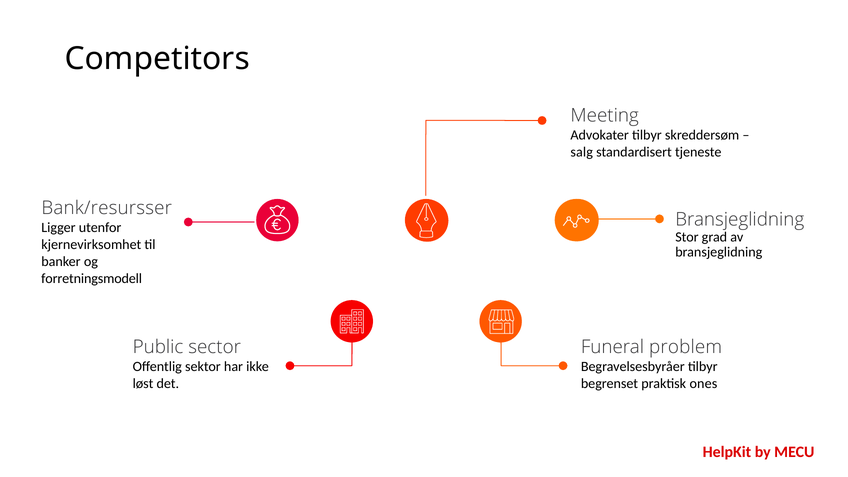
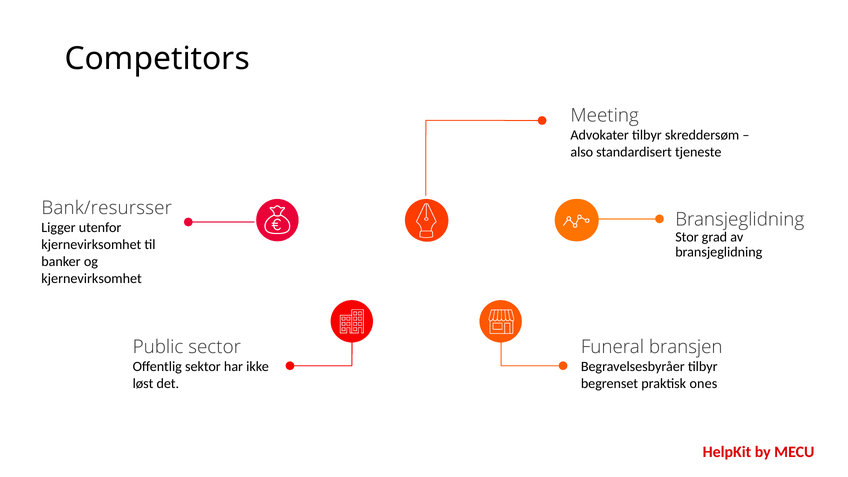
salg: salg -> also (582, 152)
forretningsmodell: forretningsmodell -> kjernevirksomhet (92, 279)
problem: problem -> bransjen (686, 347)
